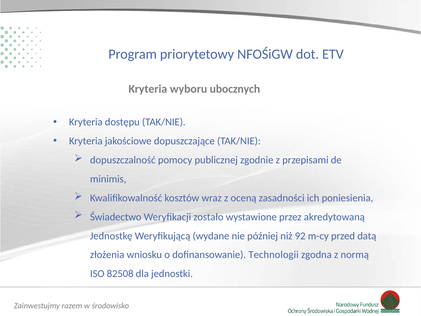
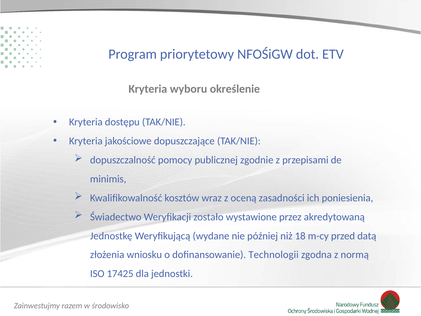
ubocznych: ubocznych -> określenie (235, 89)
92: 92 -> 18 (300, 236)
82508: 82508 -> 17425 (120, 274)
